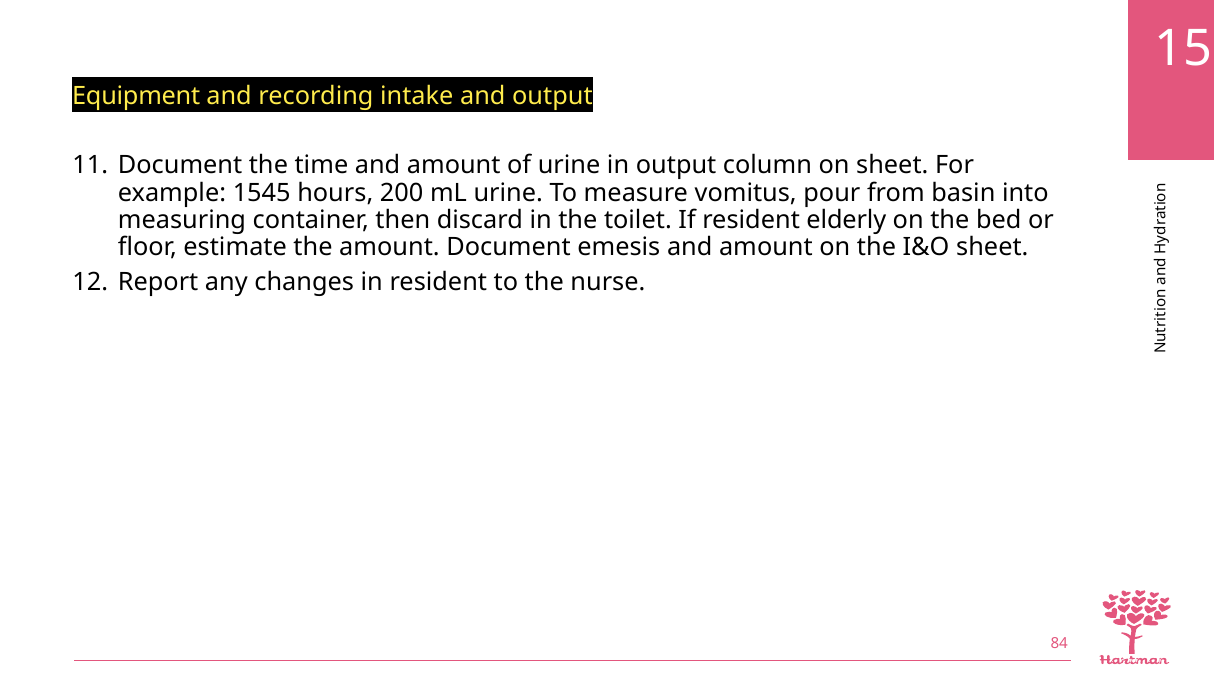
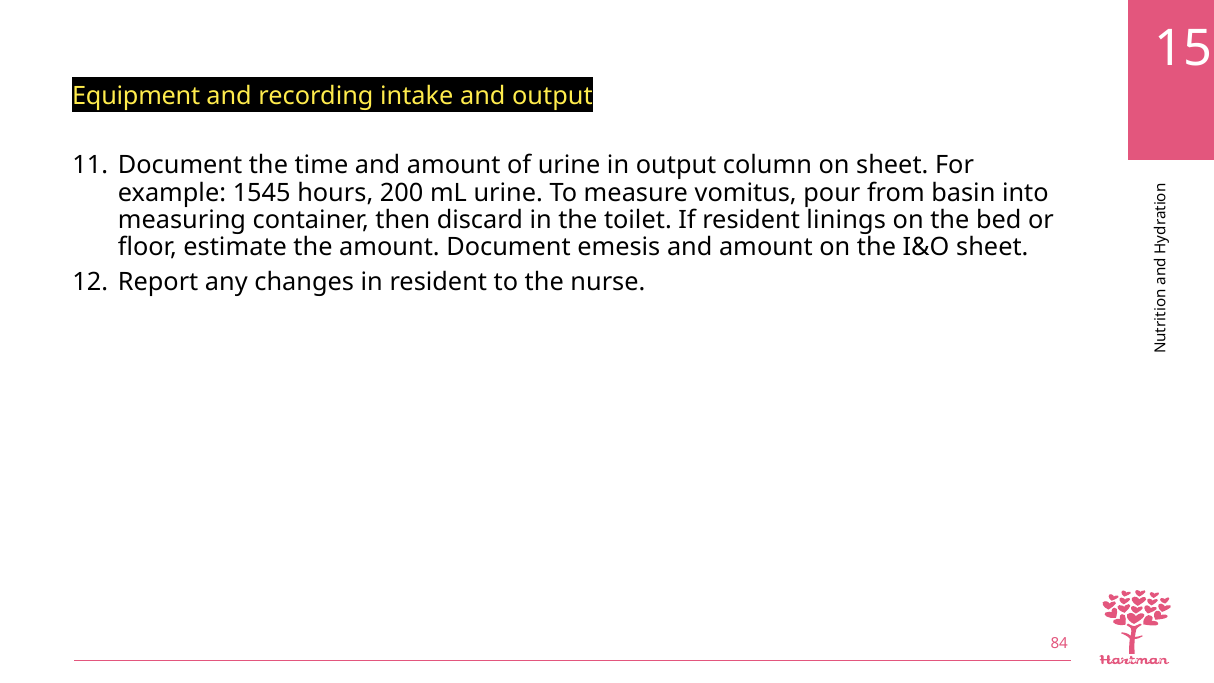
elderly: elderly -> linings (846, 220)
